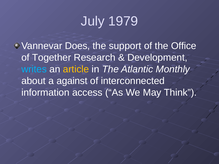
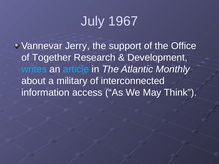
1979: 1979 -> 1967 (123, 21)
Does: Does -> Jerry (77, 46)
article colour: yellow -> light blue (76, 69)
against: against -> military (72, 81)
